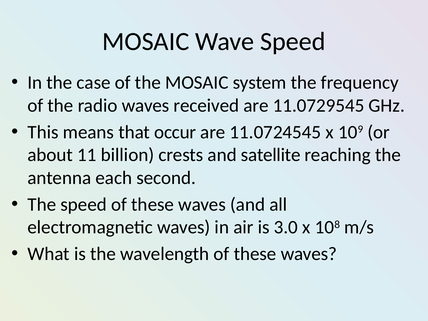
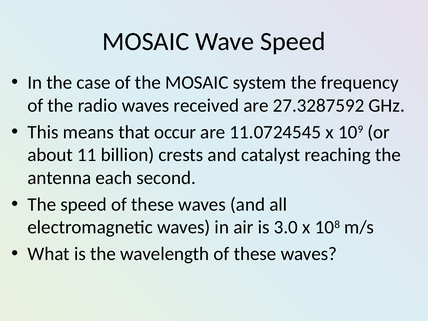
11.0729545: 11.0729545 -> 27.3287592 (319, 106)
satellite: satellite -> catalyst (271, 155)
